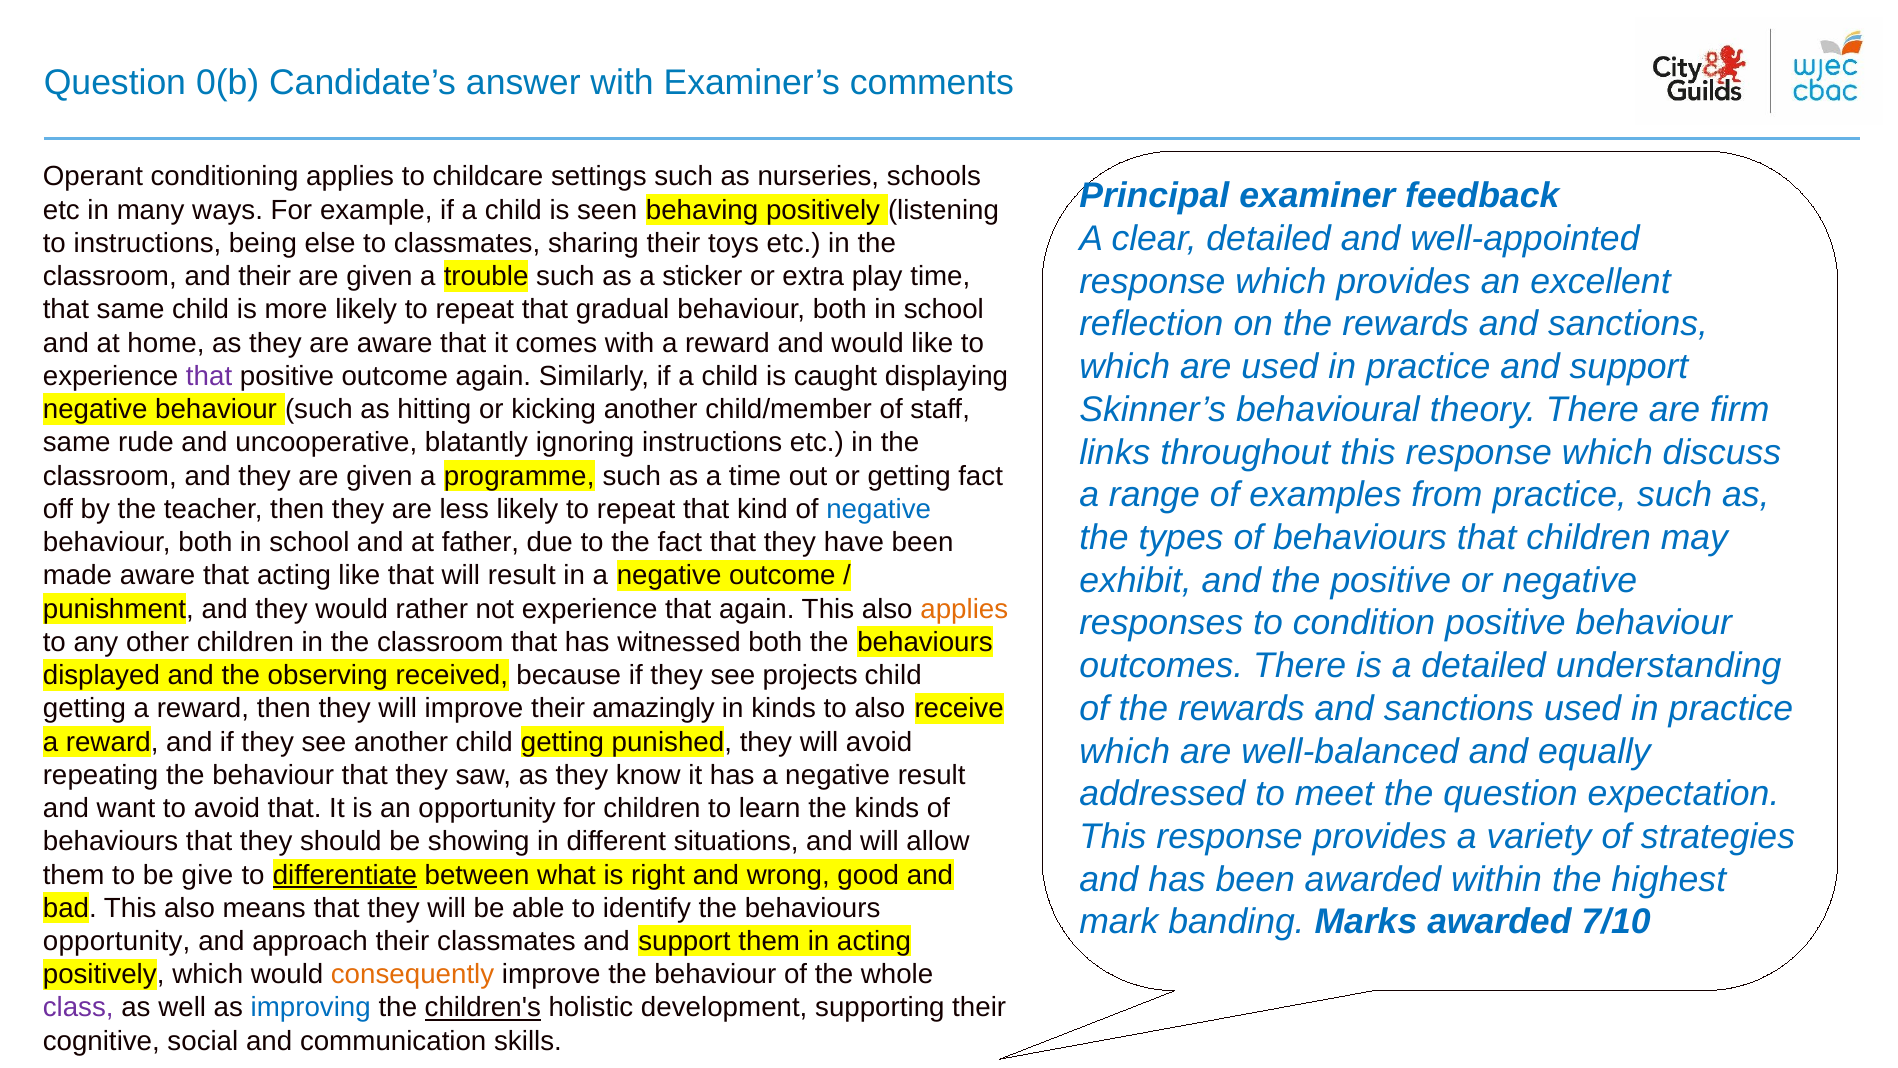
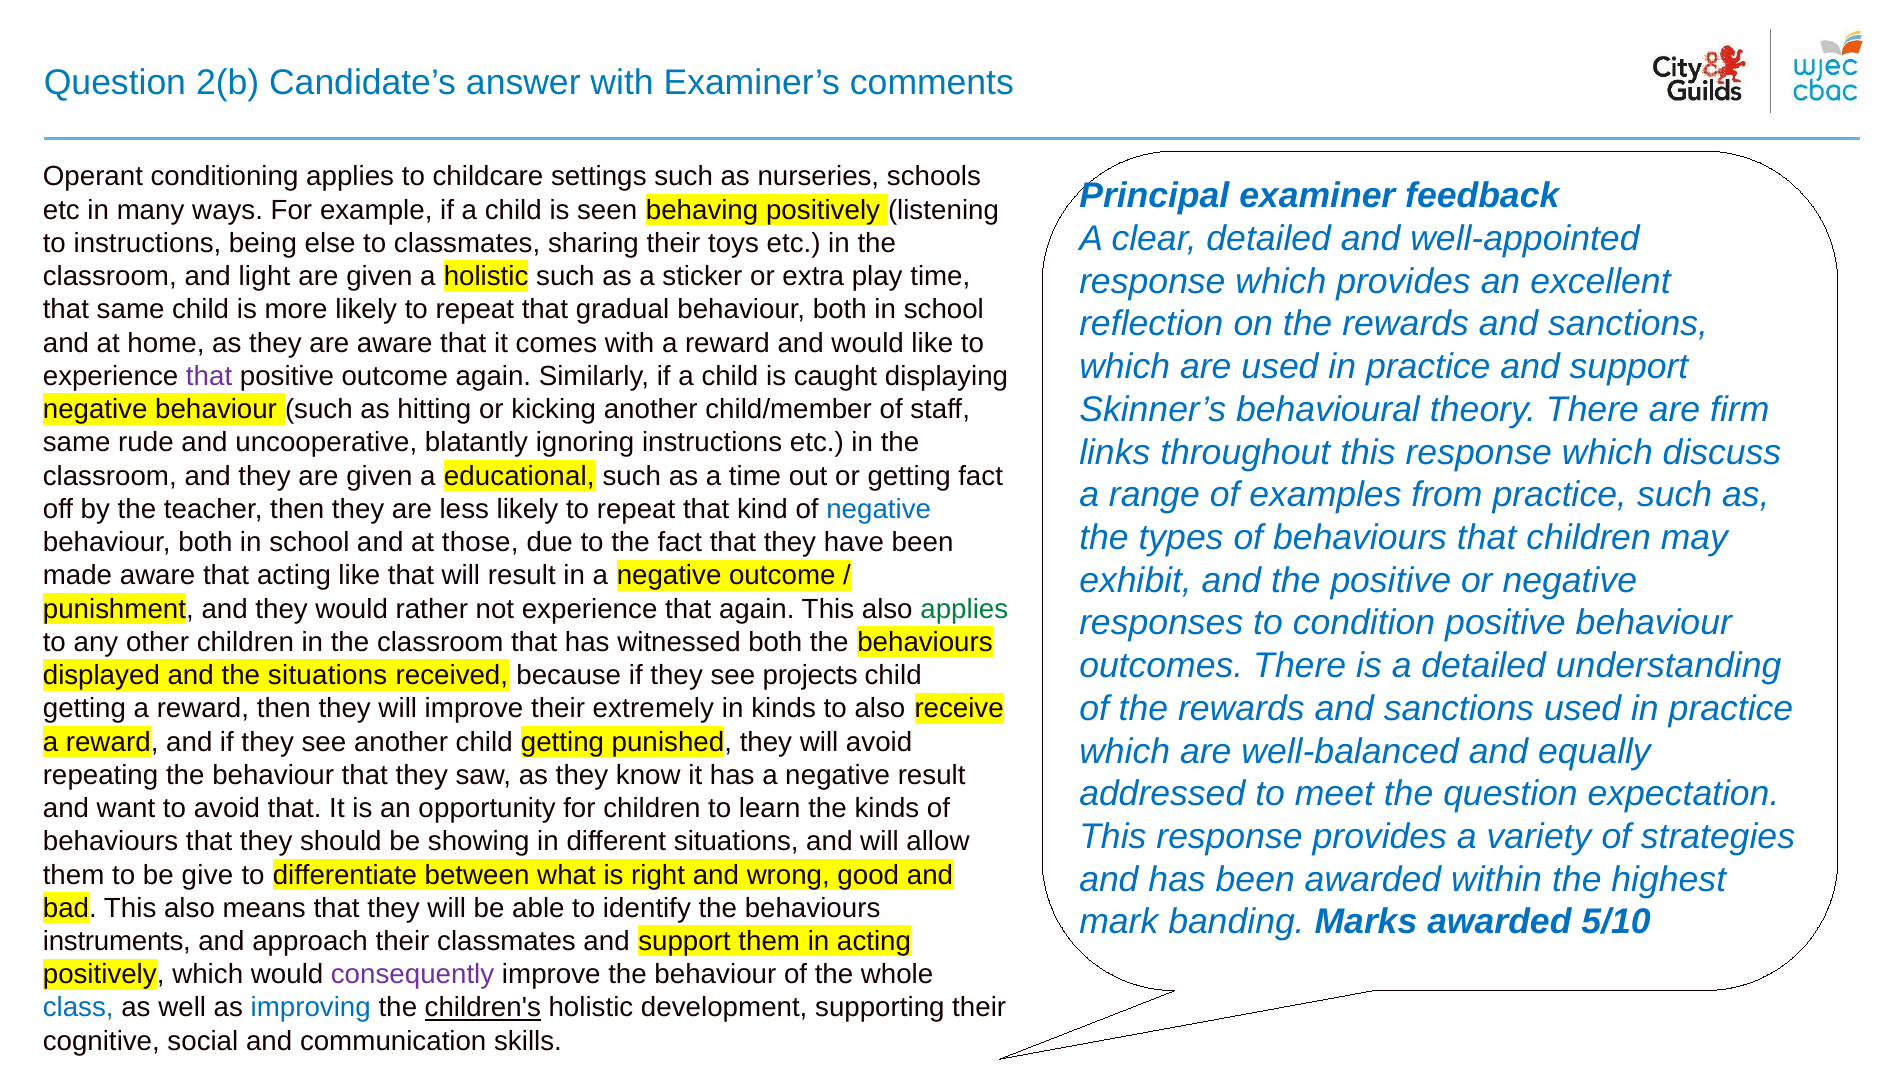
0(b: 0(b -> 2(b (228, 83)
and their: their -> light (264, 276)
a trouble: trouble -> holistic (486, 276)
programme: programme -> educational (519, 476)
father: father -> those (480, 542)
applies colour: orange -> green (964, 609)
the observing: observing -> situations (328, 675)
amazingly: amazingly -> extremely (653, 708)
differentiate underline: present -> none (345, 875)
7/10: 7/10 -> 5/10 (1616, 922)
opportunity: opportunity -> instruments (117, 941)
consequently colour: orange -> purple (413, 974)
class colour: purple -> blue (78, 1007)
